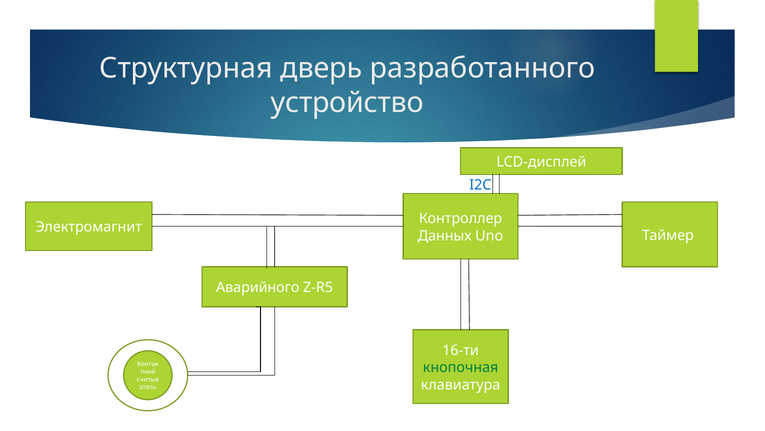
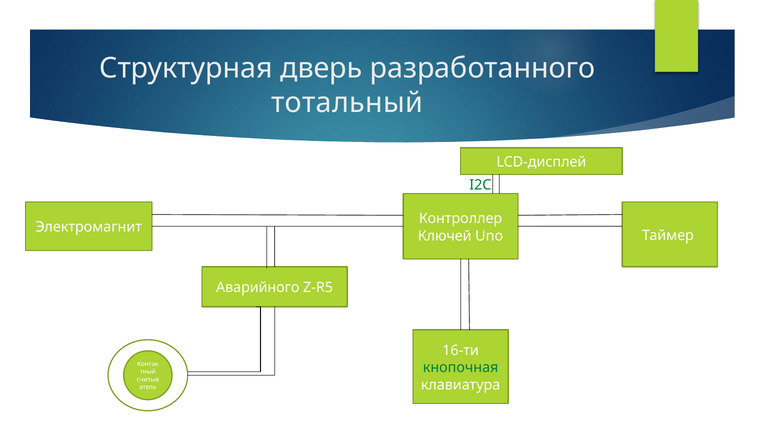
устройство: устройство -> тотальный (347, 102)
I2C colour: blue -> green (480, 185)
Данных: Данных -> Ключей (445, 235)
